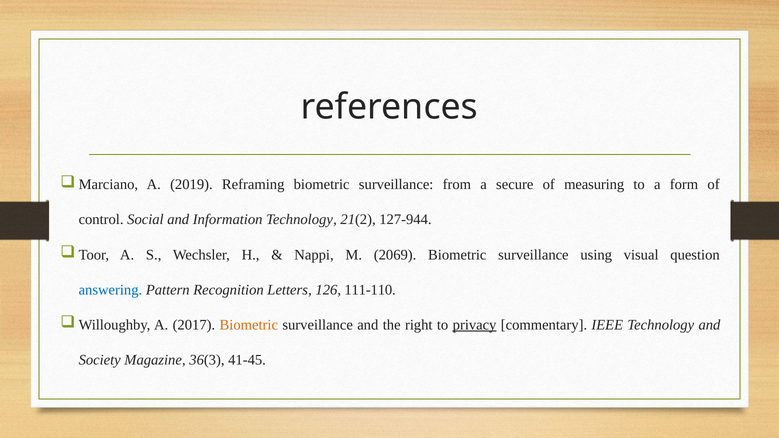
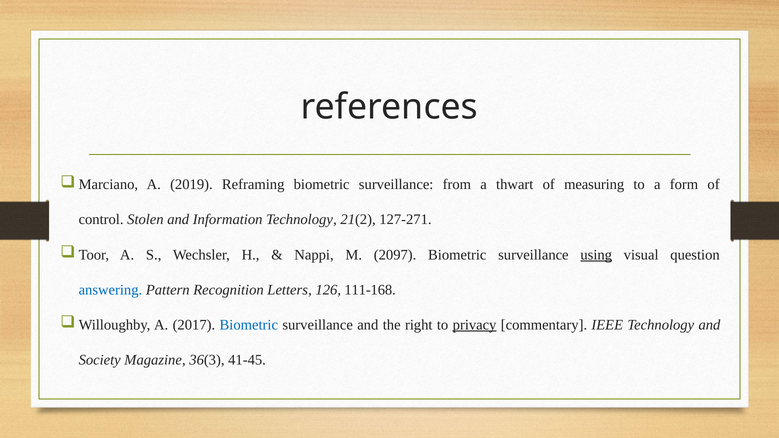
secure: secure -> thwart (515, 185)
Social: Social -> Stolen (145, 220)
127-944: 127-944 -> 127-271 (405, 220)
2069: 2069 -> 2097 (395, 255)
using underline: none -> present (596, 255)
111-110: 111-110 -> 111-168 (370, 290)
Biometric colour: orange -> blue (249, 325)
